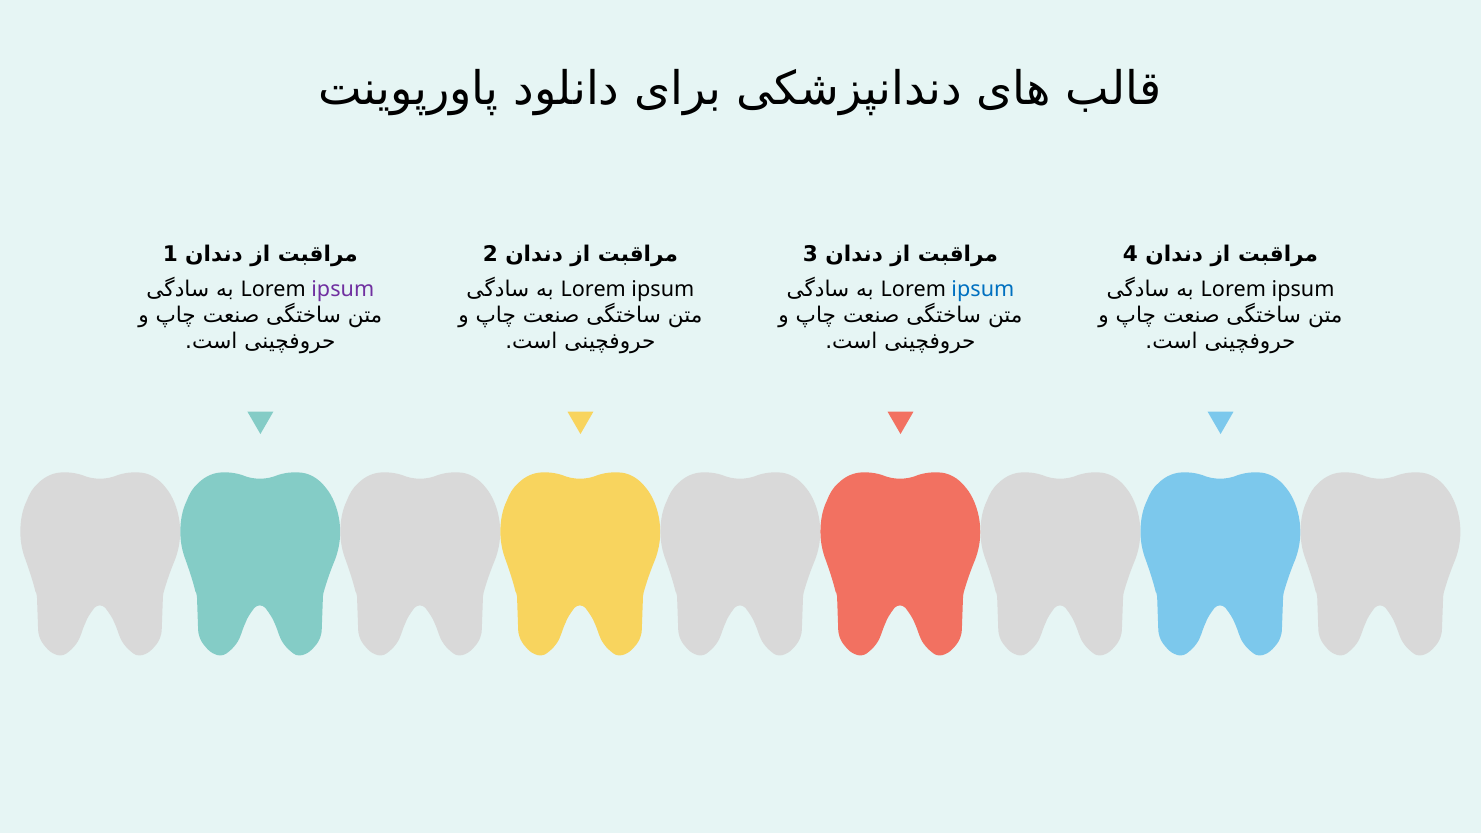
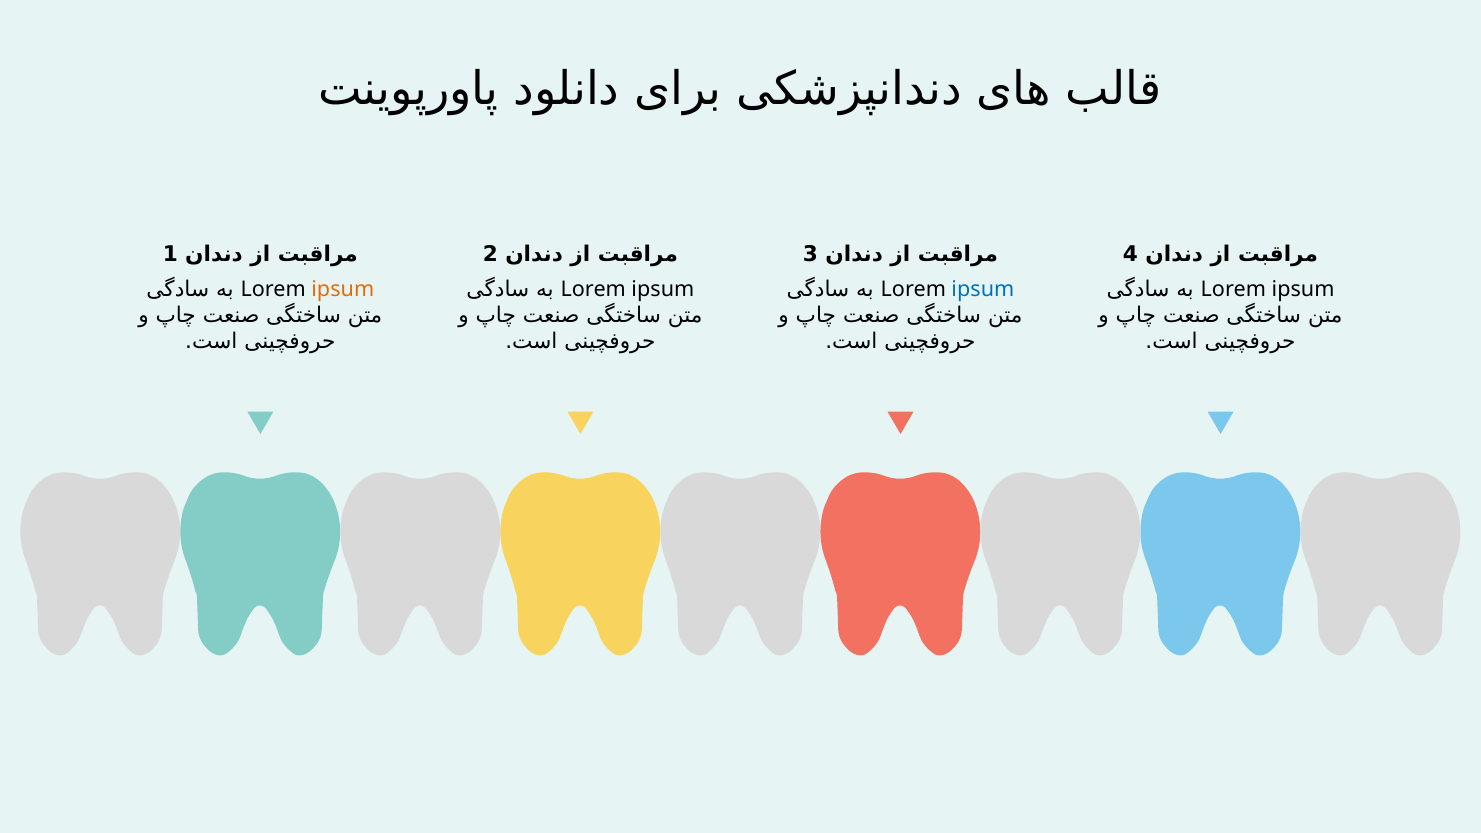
ipsum colour: purple -> orange (343, 290)
